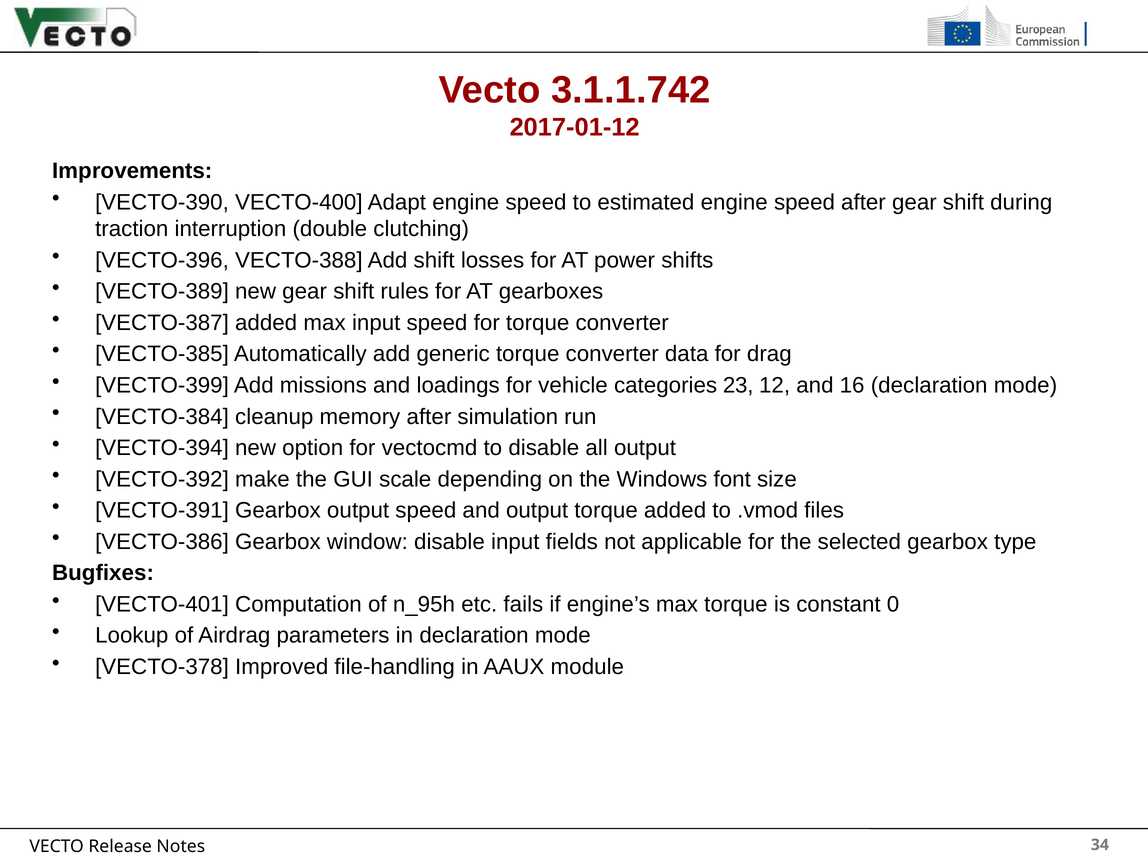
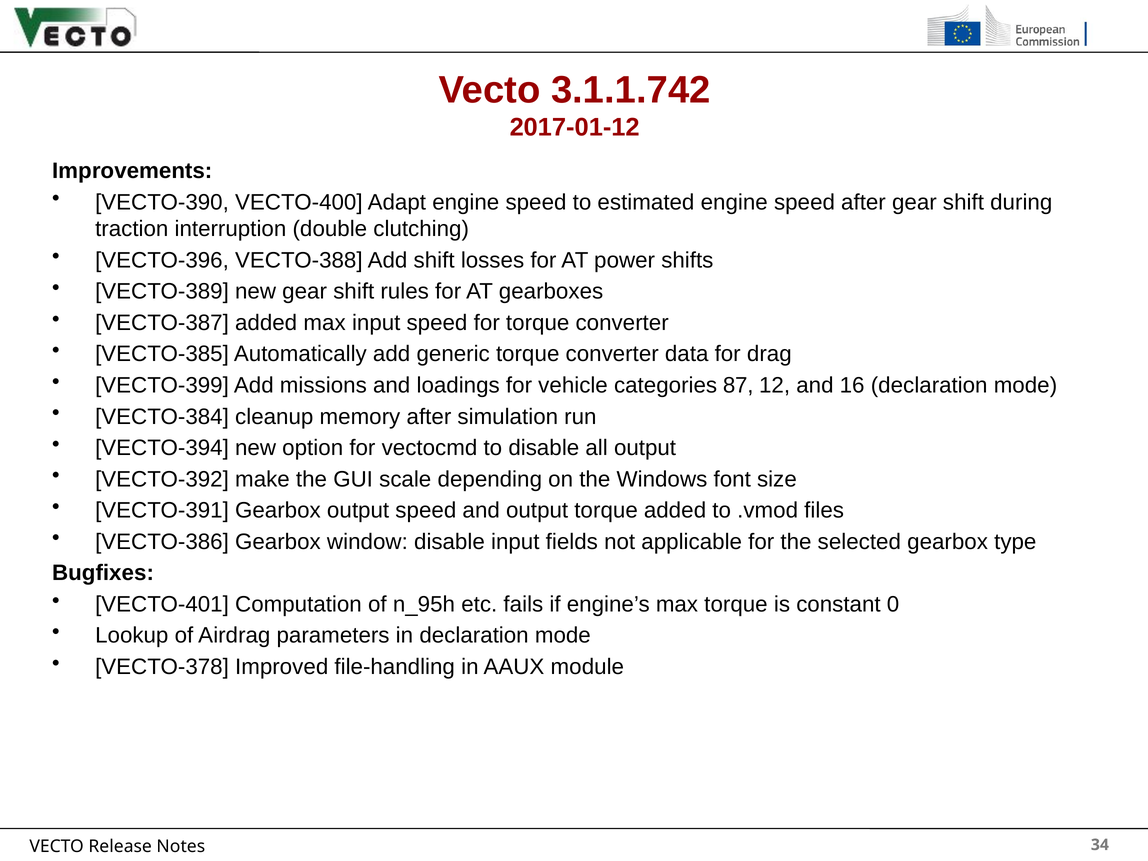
23: 23 -> 87 (738, 385)
